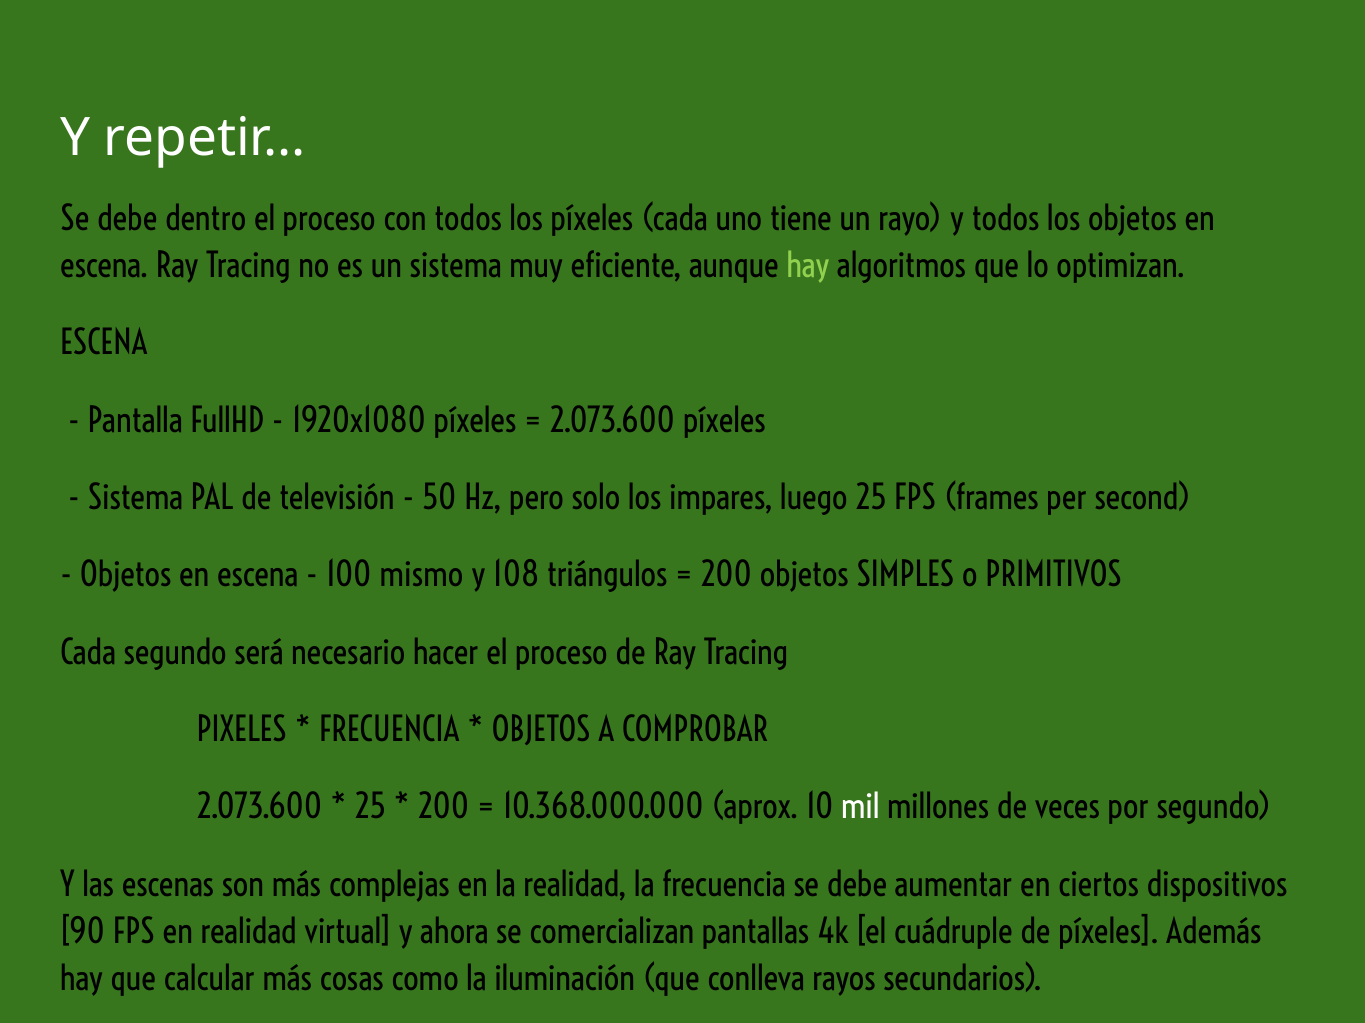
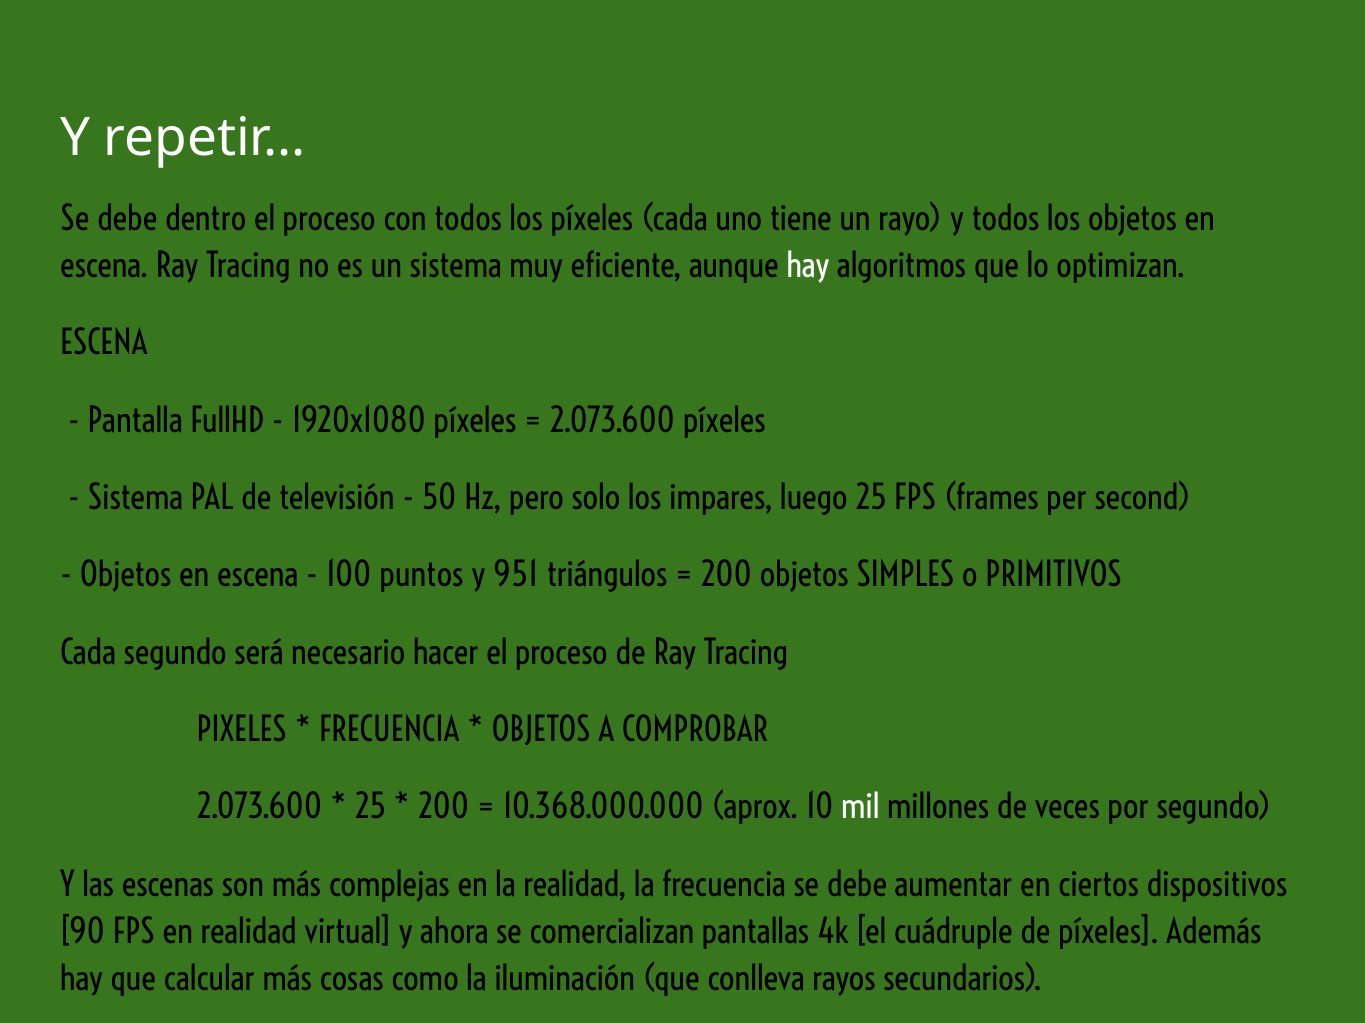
hay colour: light green -> white (808, 267)
mismo: mismo -> puntos (421, 576)
108: 108 -> 951 (516, 576)
